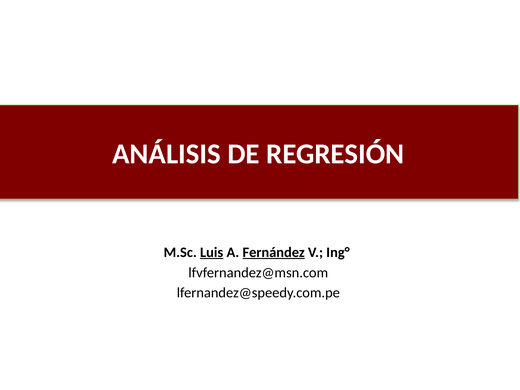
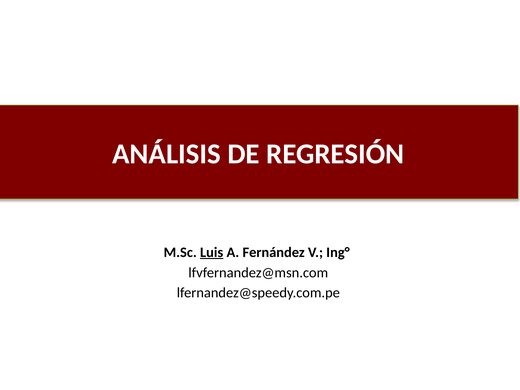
Fernández underline: present -> none (274, 252)
